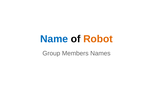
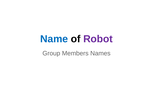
Robot colour: orange -> purple (98, 39)
